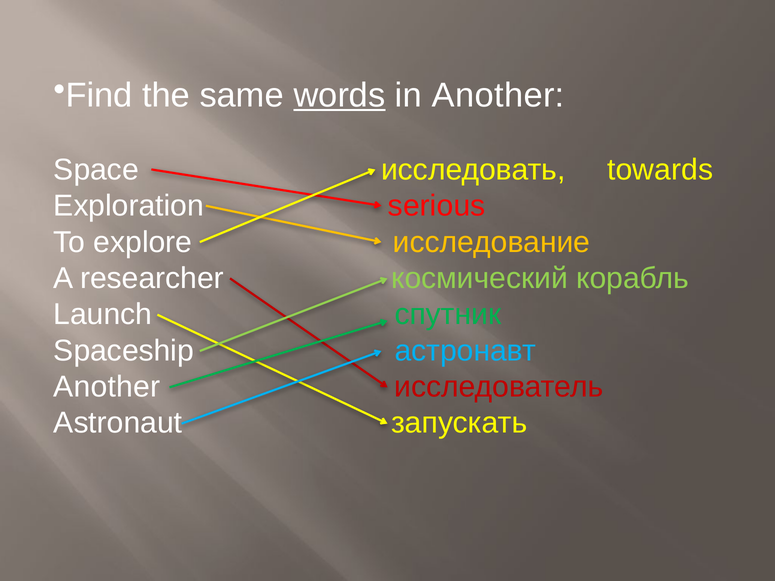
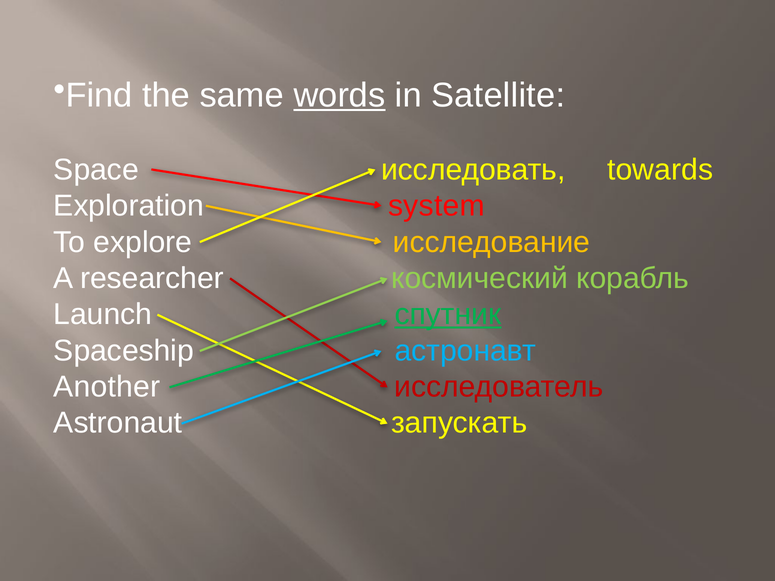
in Another: Another -> Satellite (498, 95)
serious: serious -> system (437, 206)
спутник underline: none -> present (448, 315)
